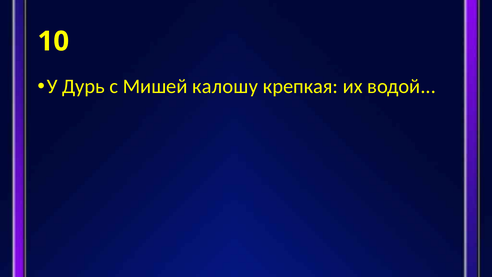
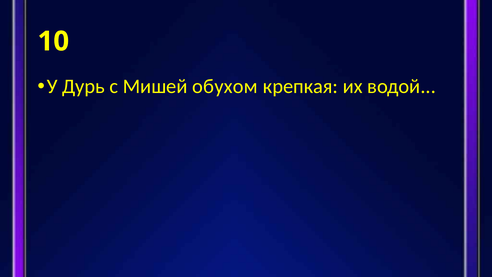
калошу: калошу -> обухом (225, 86)
